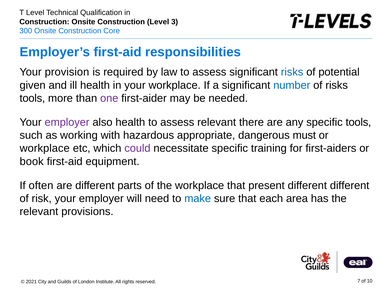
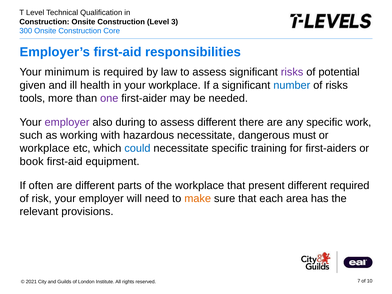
provision: provision -> minimum (67, 72)
risks colour: blue -> purple (292, 72)
also health: health -> during (130, 122)
assess relevant: relevant -> different (217, 122)
specific tools: tools -> work (358, 122)
hazardous appropriate: appropriate -> necessitate (206, 135)
could colour: purple -> blue (137, 148)
different different: different -> required (350, 185)
make colour: blue -> orange (198, 198)
